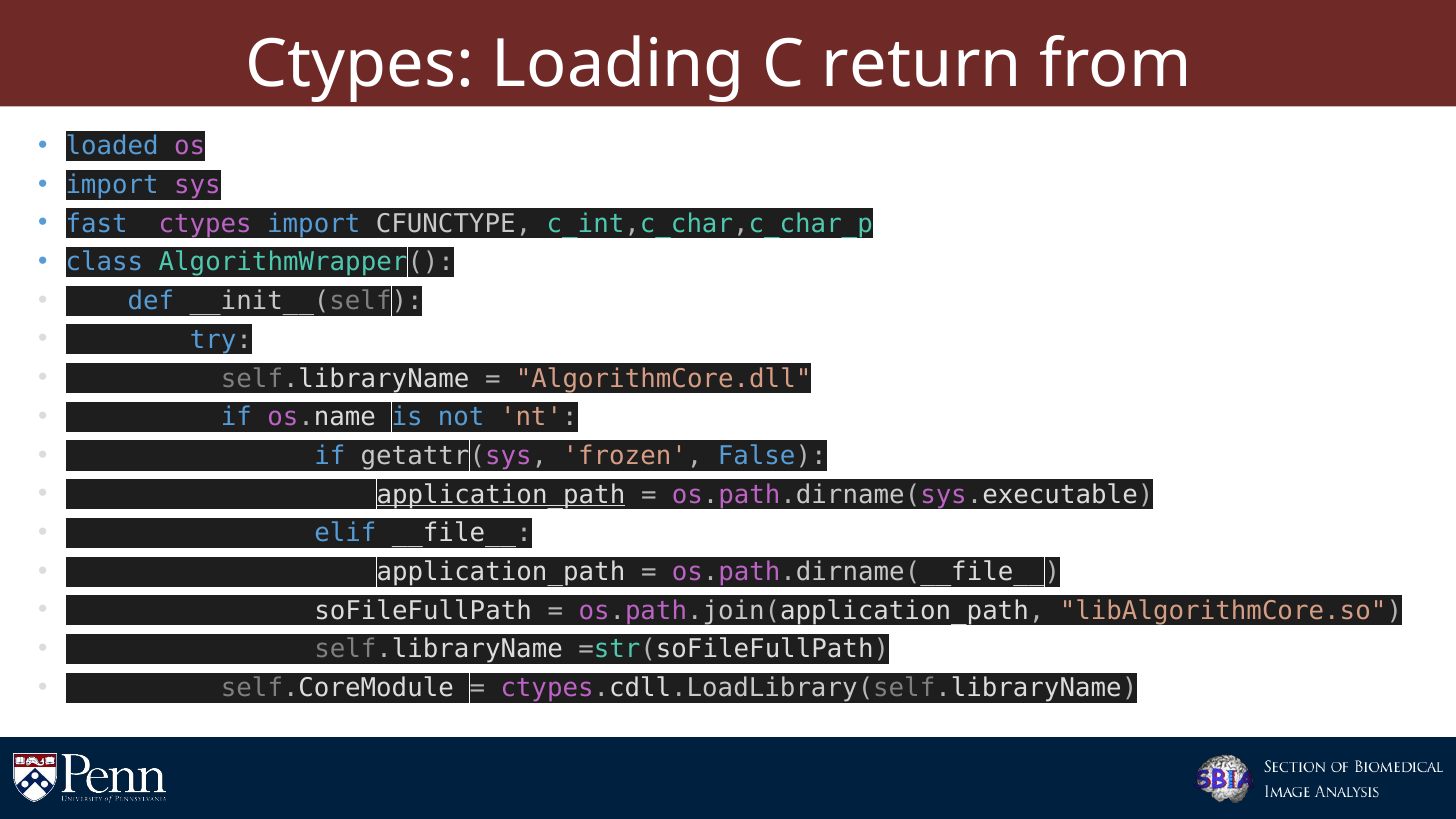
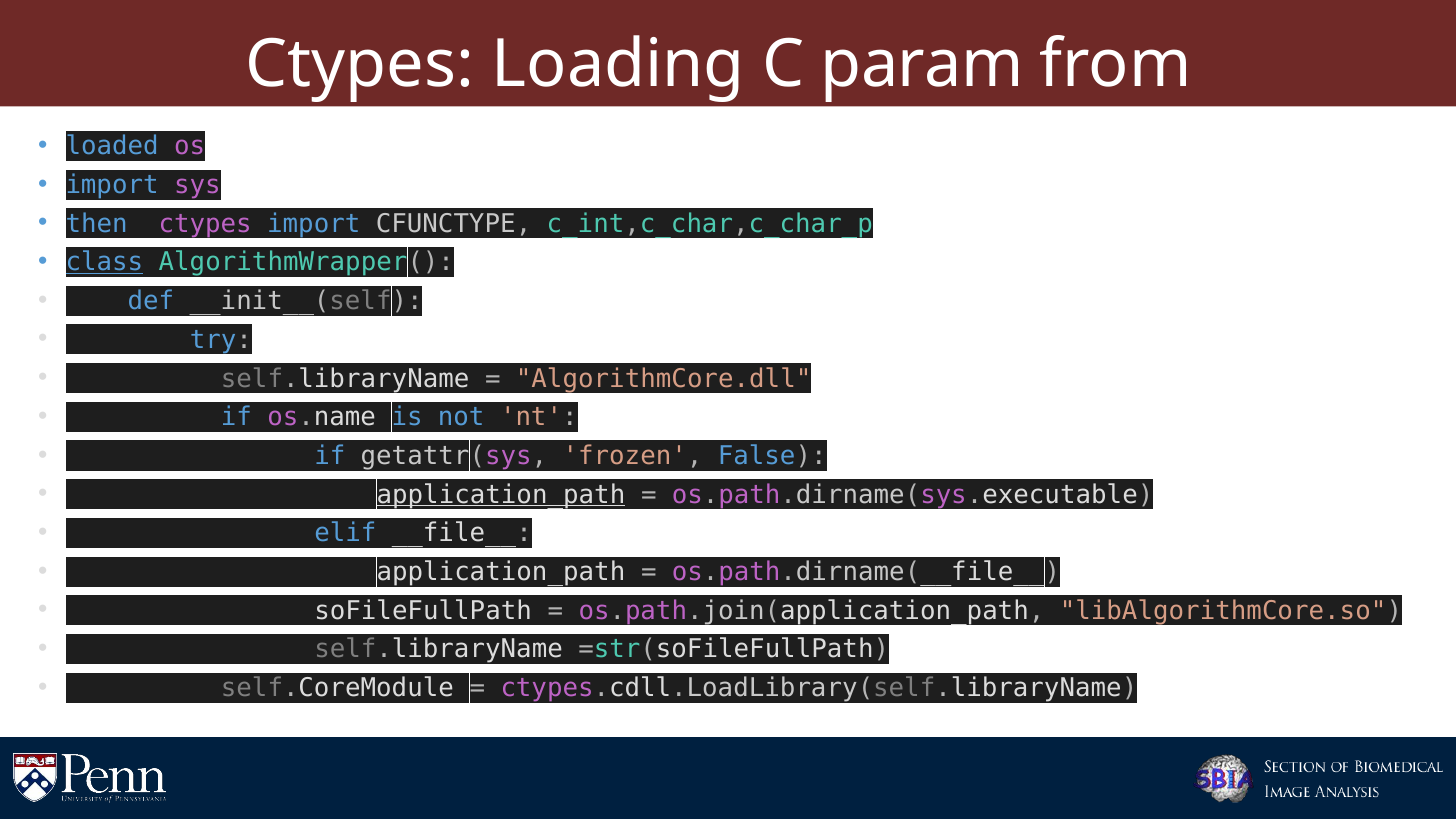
return: return -> param (922, 64)
fast: fast -> then (97, 224)
class underline: none -> present (104, 262)
